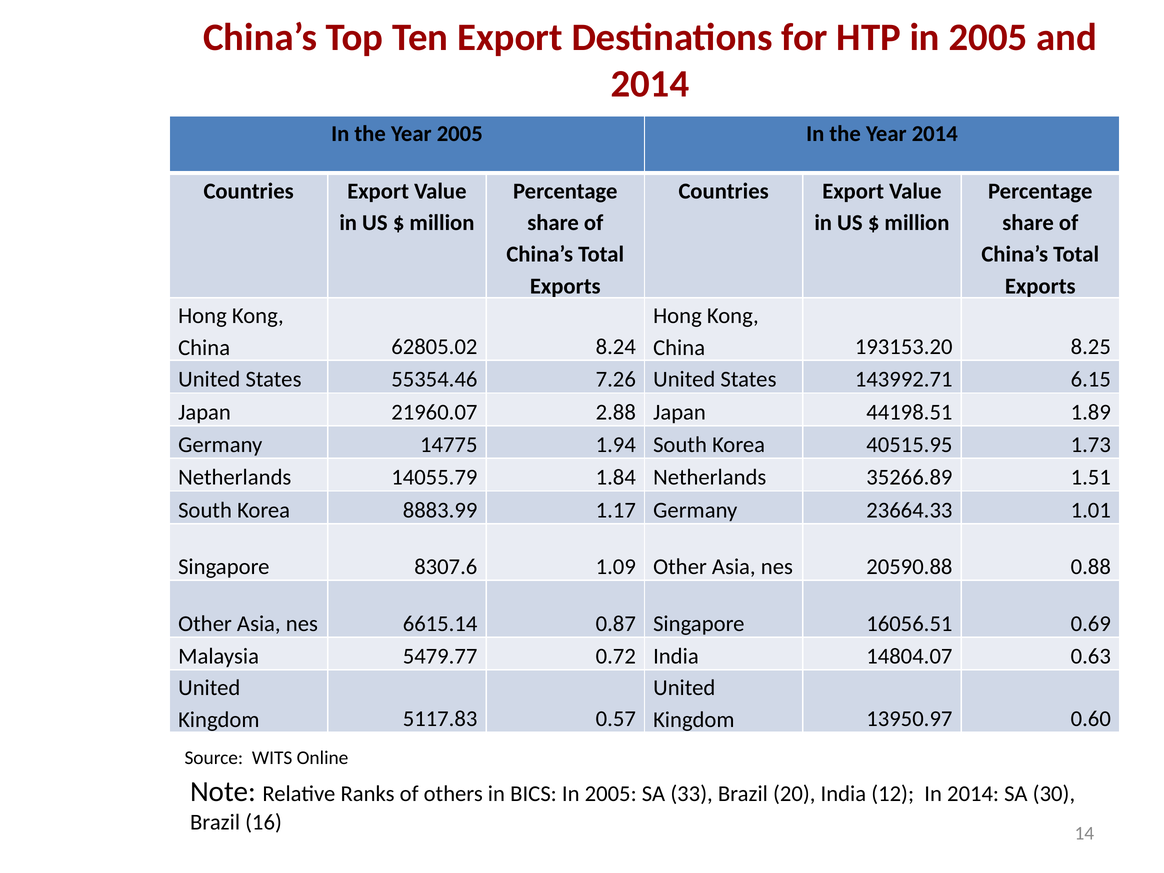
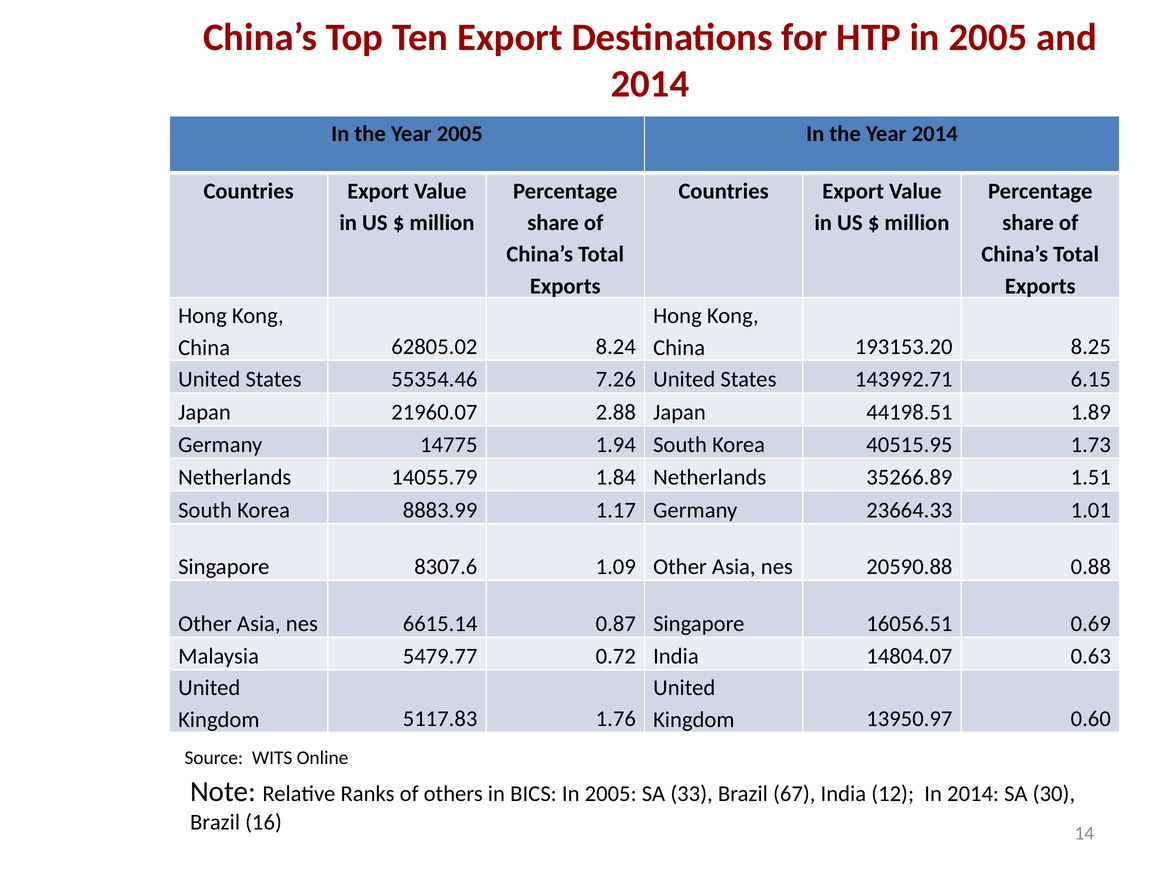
0.57: 0.57 -> 1.76 (616, 719)
20: 20 -> 67 (794, 794)
